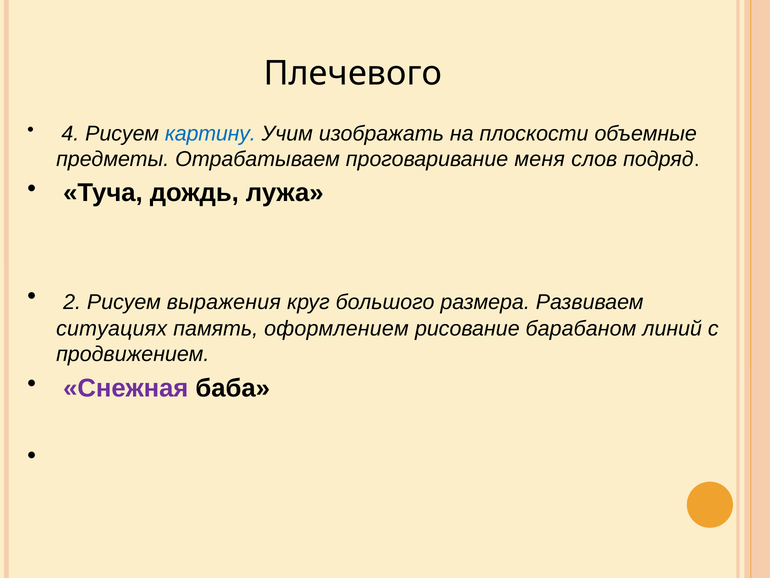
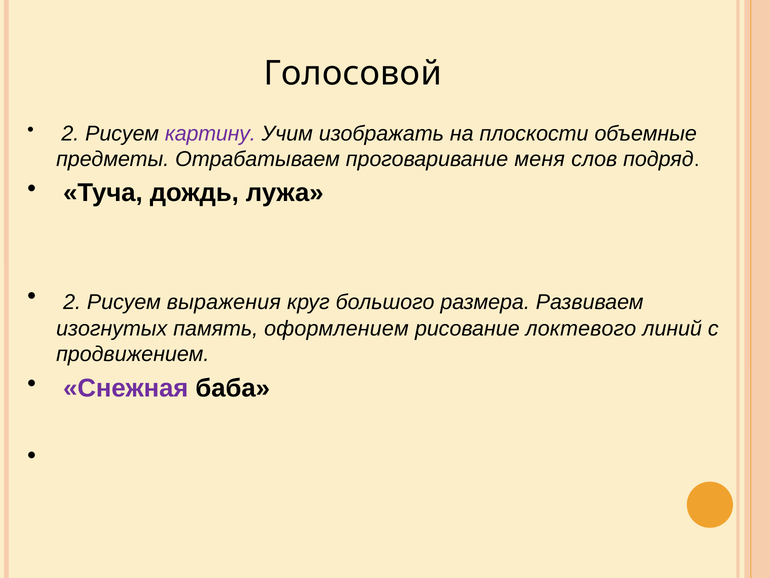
Плечевого: Плечевого -> Голосовой (353, 74)
4: 4 -> 2 (70, 133)
картину colour: blue -> purple (210, 133)
ситуациях: ситуациях -> изогнутых (112, 328)
барабаном: барабаном -> локтевого (581, 328)
